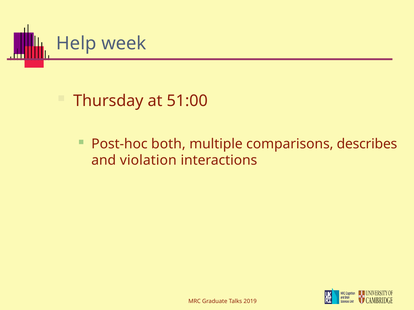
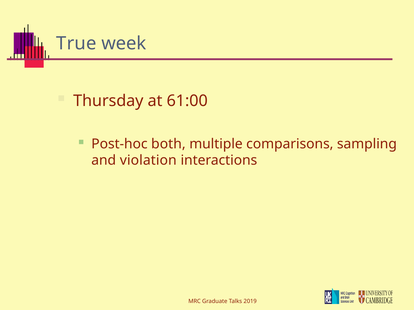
Help: Help -> True (76, 43)
51:00: 51:00 -> 61:00 (187, 101)
describes: describes -> sampling (367, 144)
